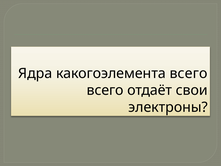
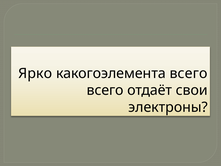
Ядра: Ядра -> Ярко (35, 73)
